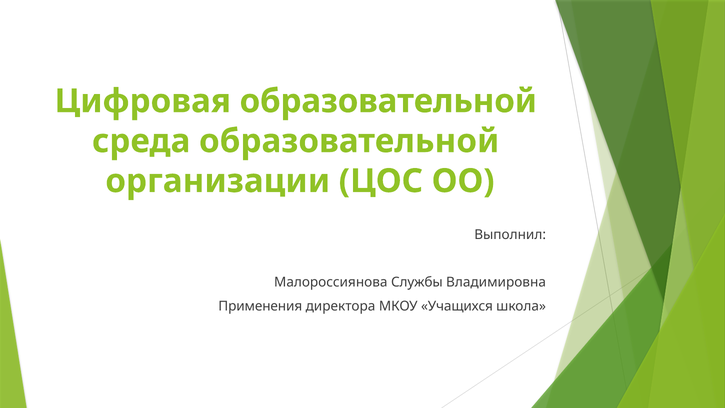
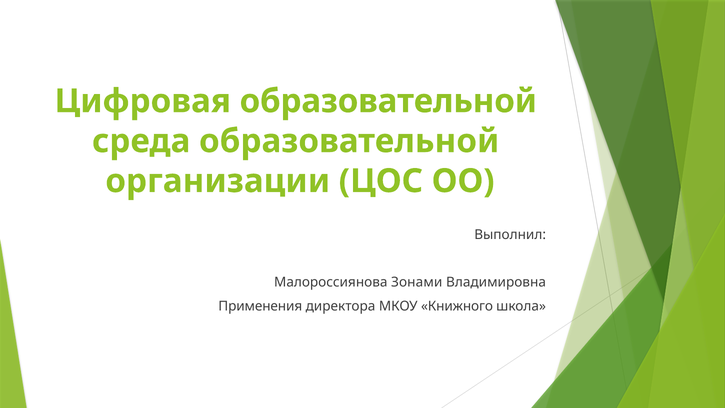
Службы: Службы -> Зонами (417, 282)
Учащихся: Учащихся -> Книжного (457, 306)
